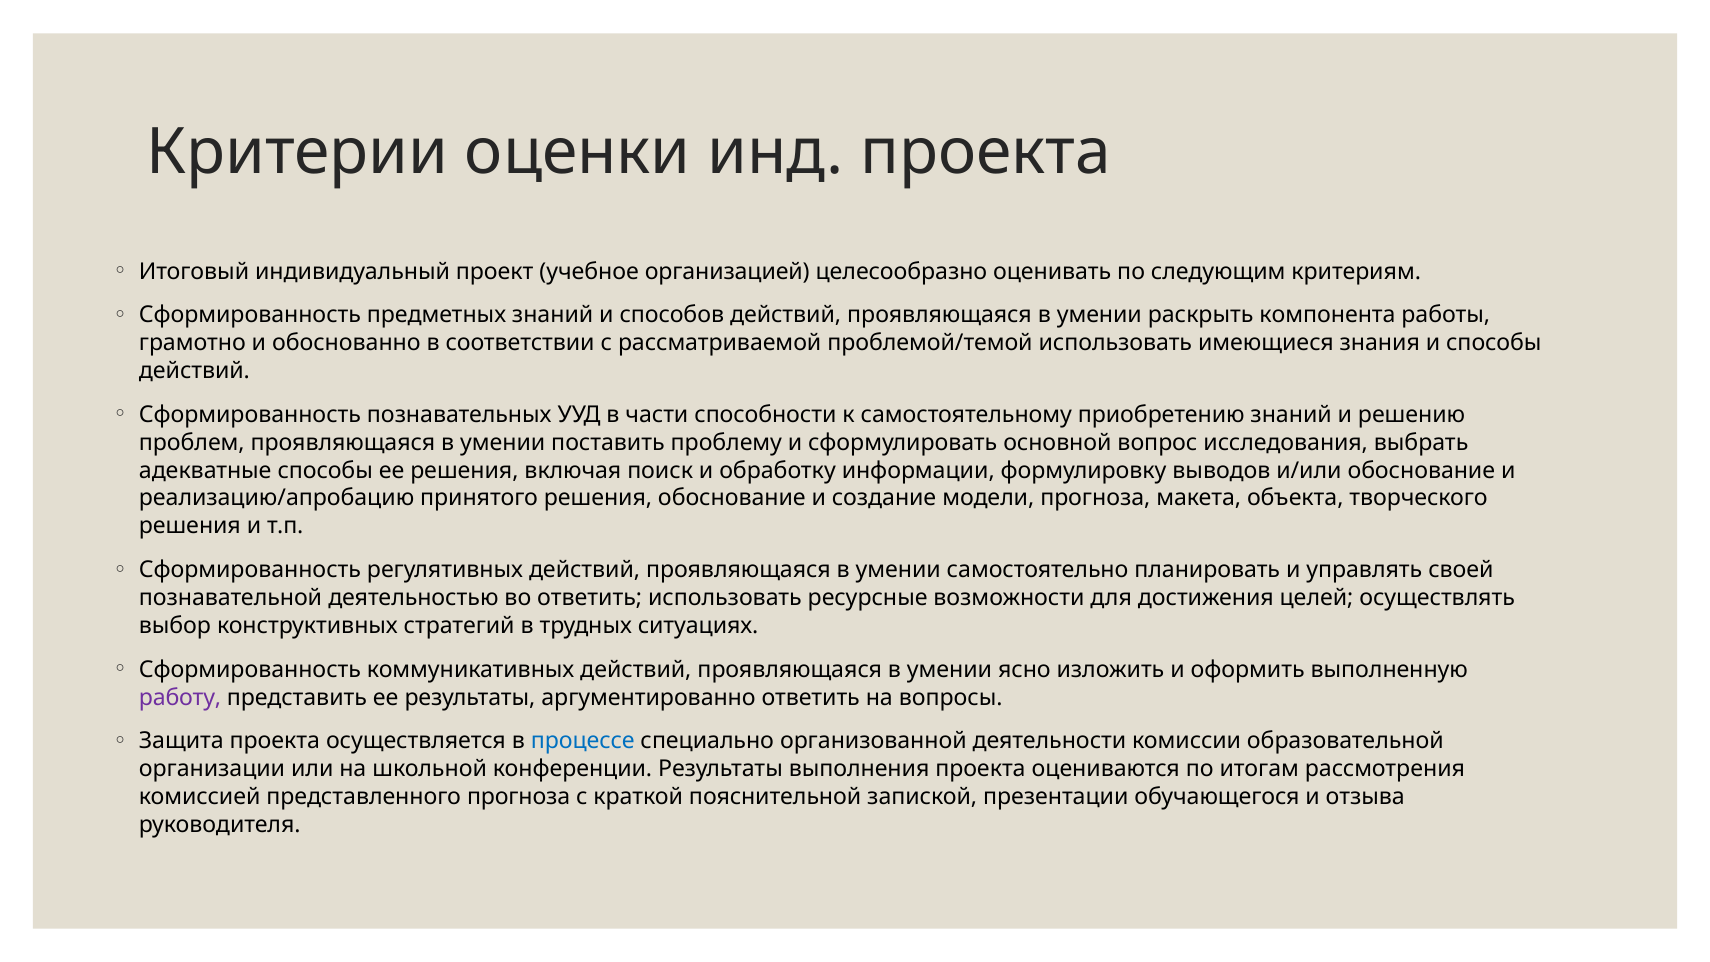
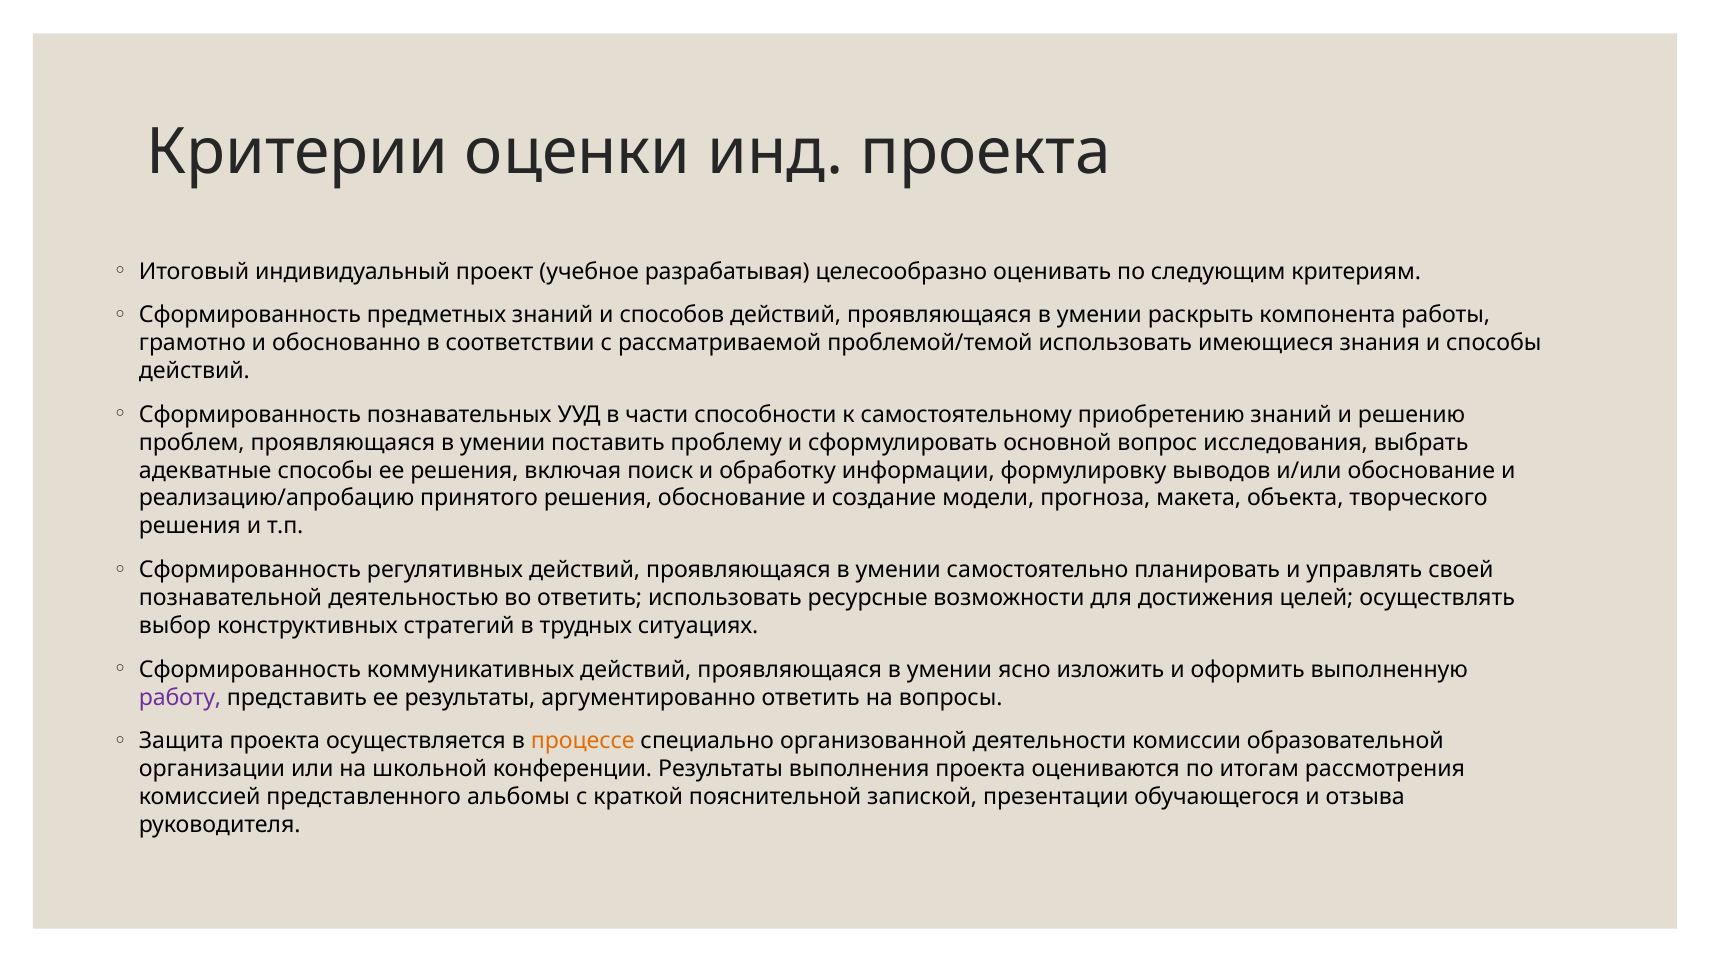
организацией: организацией -> разрабатывая (727, 271)
процессе colour: blue -> orange (583, 741)
представленного прогноза: прогноза -> альбомы (518, 797)
